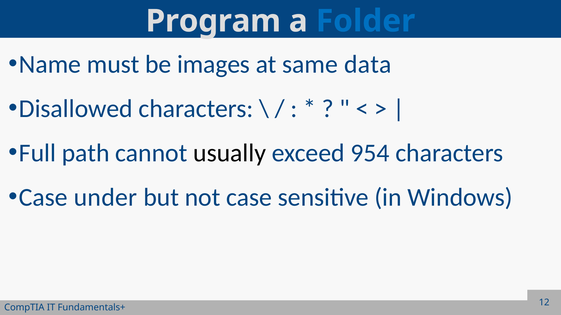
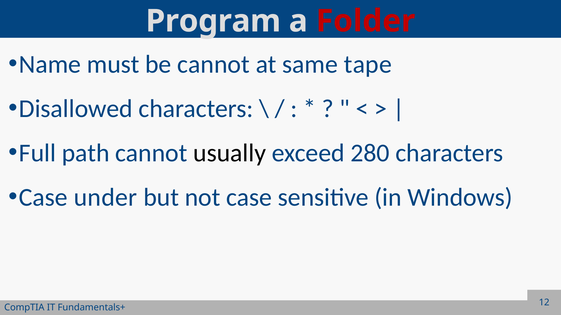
Folder colour: blue -> red (366, 21)
be images: images -> cannot (214, 64)
data: data -> tape (368, 64)
954: 954 -> 280 (370, 153)
